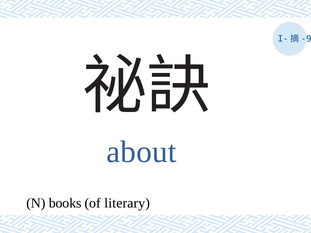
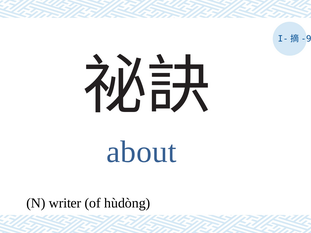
books: books -> writer (65, 203)
literary: literary -> hùdòng (127, 203)
